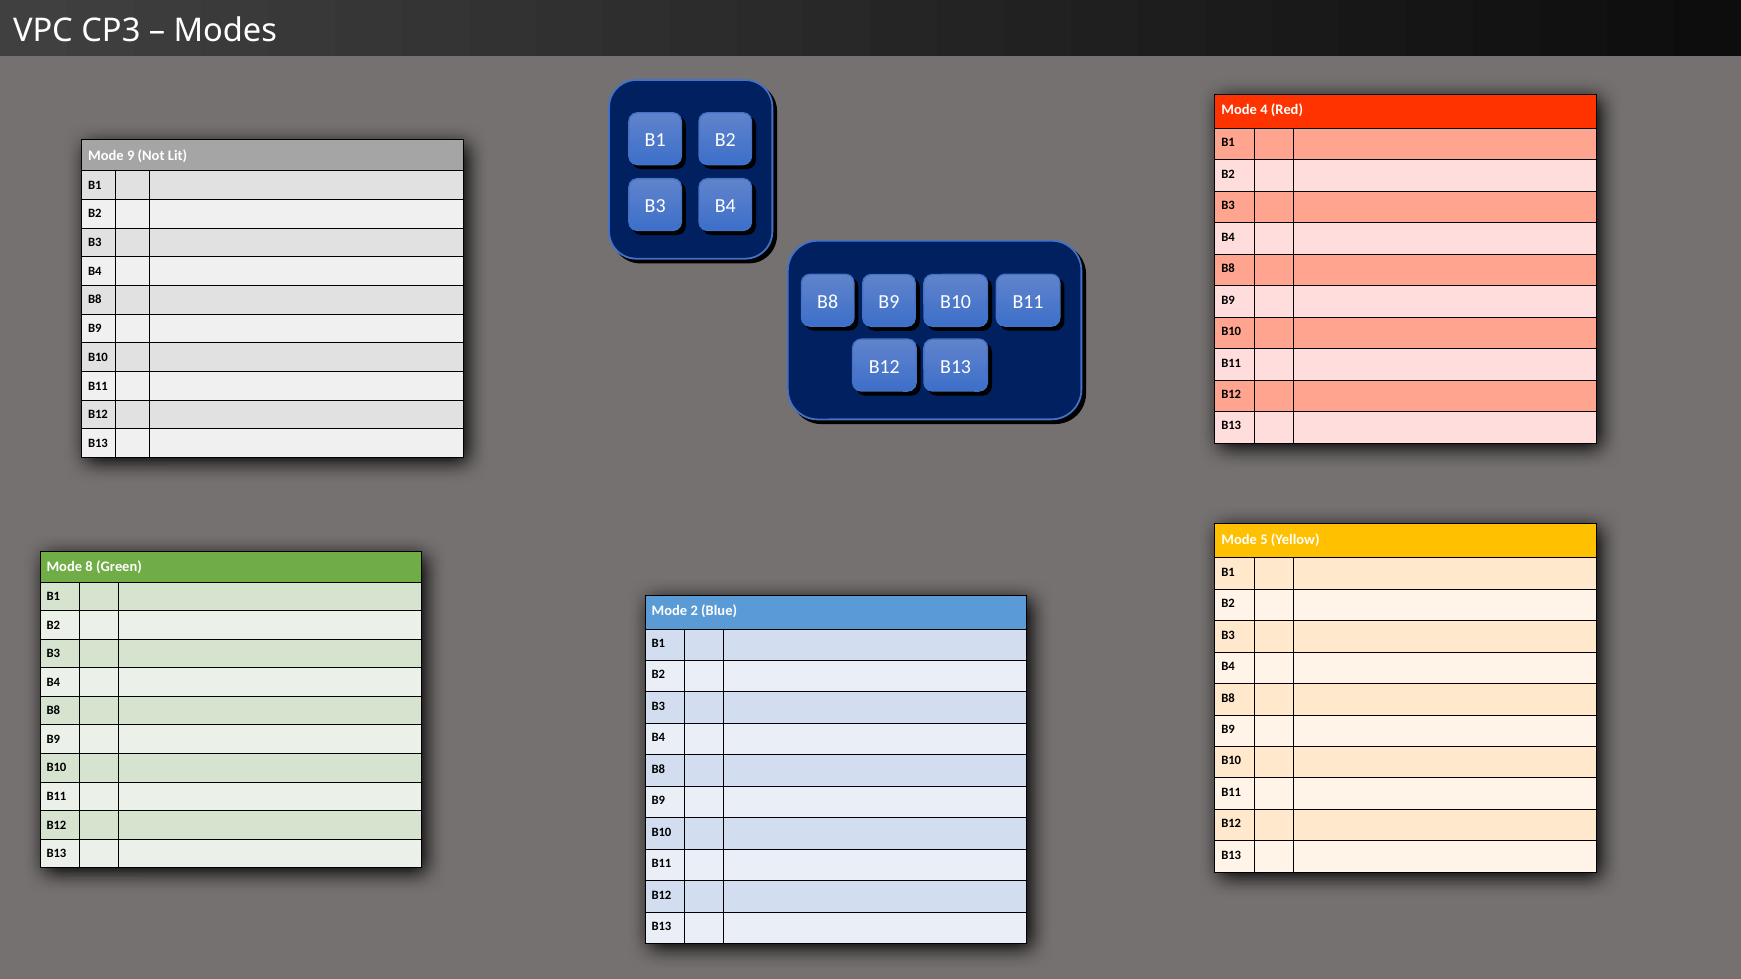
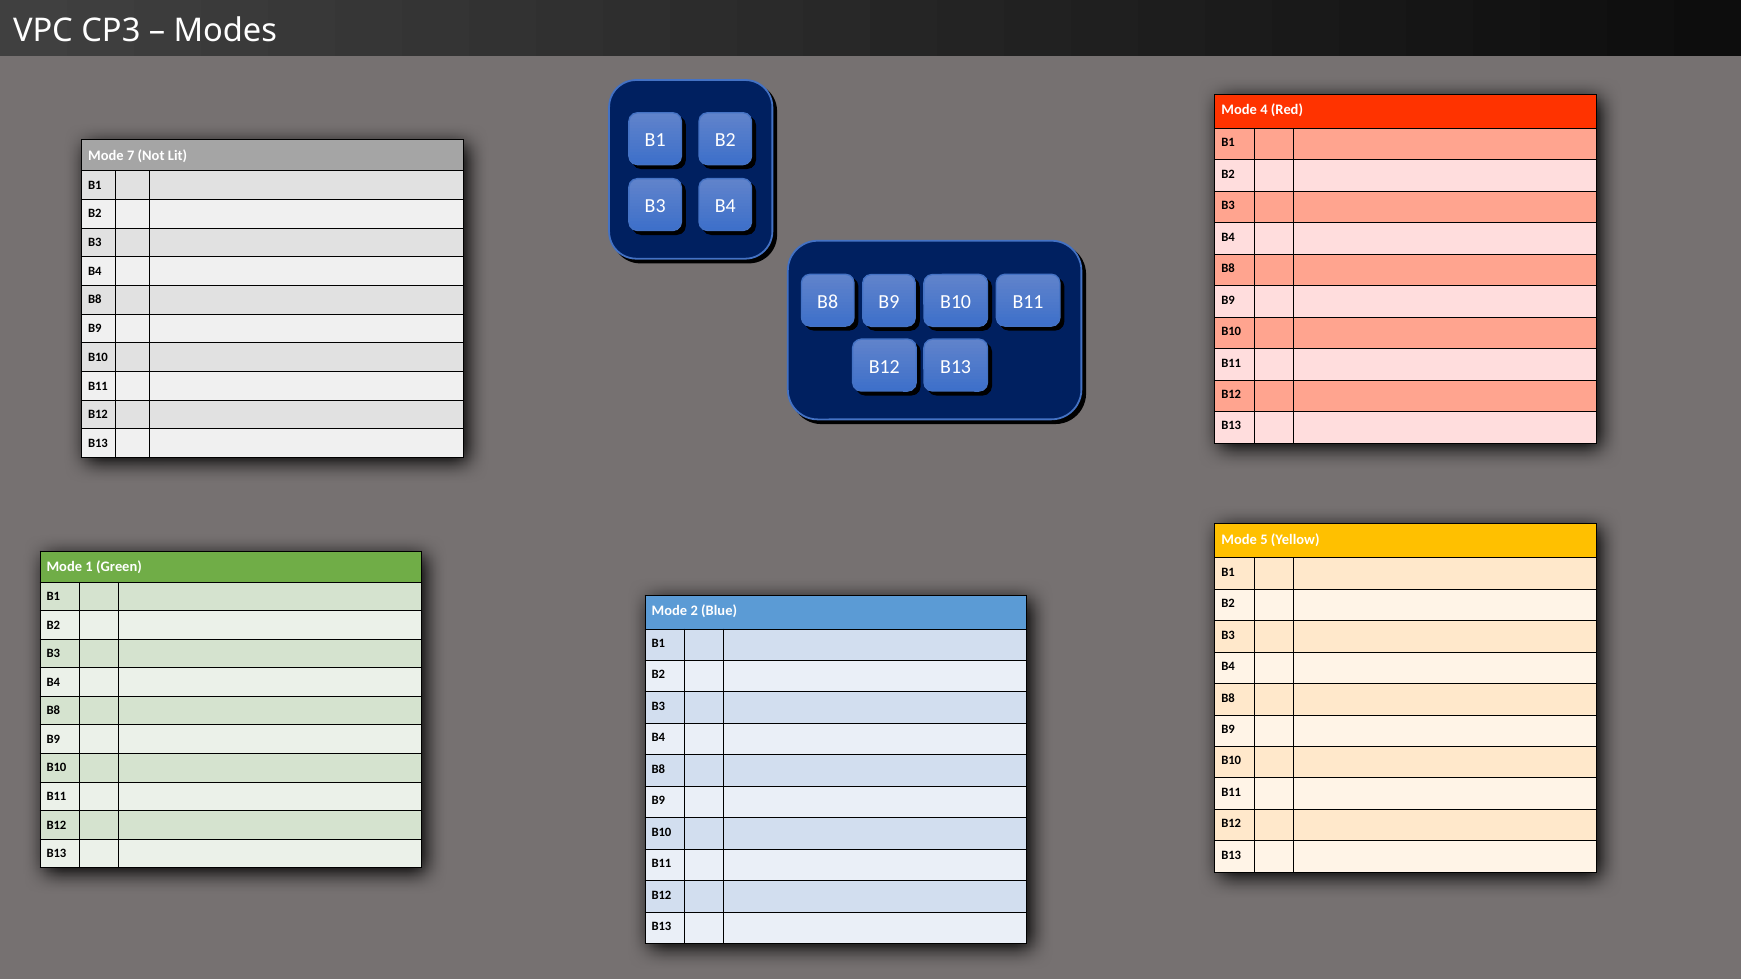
9: 9 -> 7 (131, 156)
8: 8 -> 1 (89, 567)
